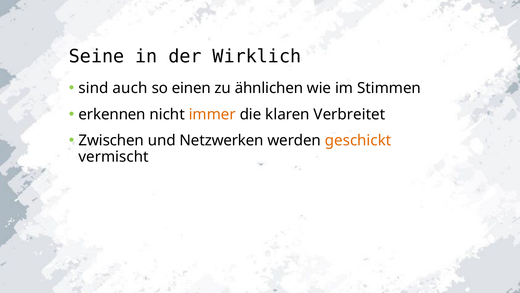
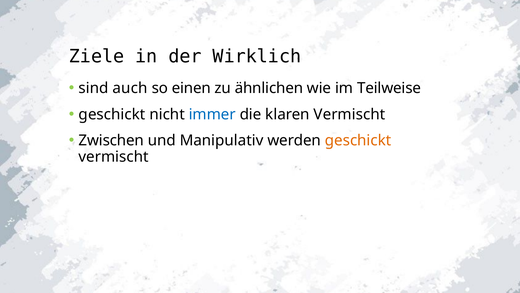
Seine: Seine -> Ziele (97, 56)
Stimmen: Stimmen -> Teilweise (389, 88)
erkennen: erkennen -> geschickt (112, 114)
immer colour: orange -> blue (212, 114)
klaren Verbreitet: Verbreitet -> Vermischt (349, 114)
Netzwerken: Netzwerken -> Manipulativ (222, 140)
